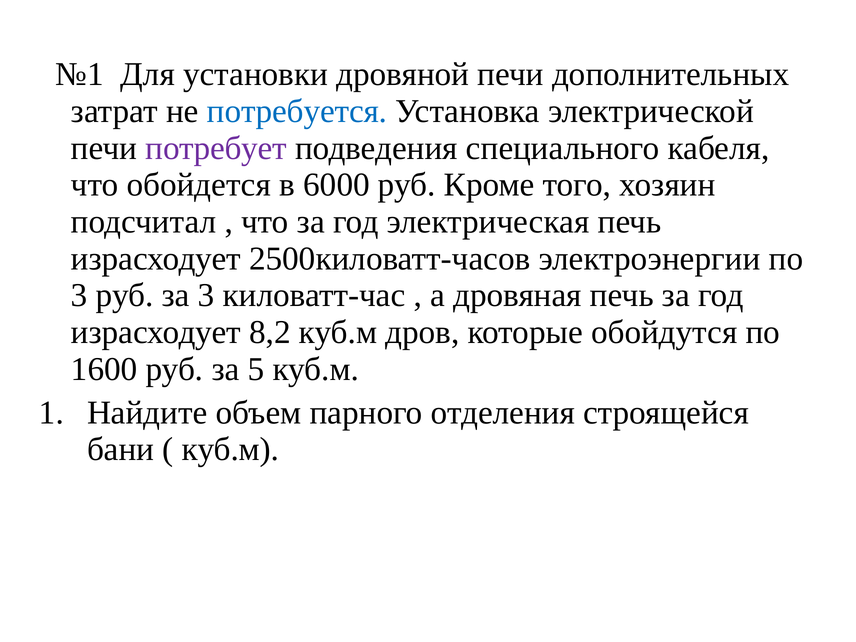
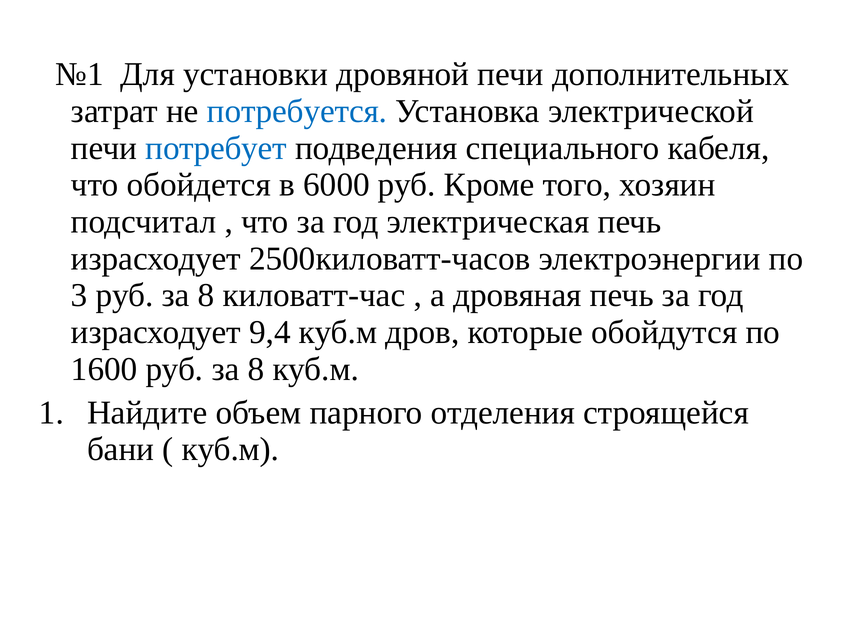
потребует colour: purple -> blue (216, 148)
3 руб за 3: 3 -> 8 (206, 295)
8,2: 8,2 -> 9,4 (270, 332)
1600 руб за 5: 5 -> 8 (256, 369)
